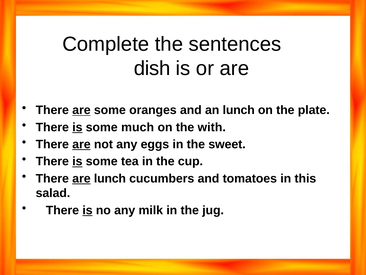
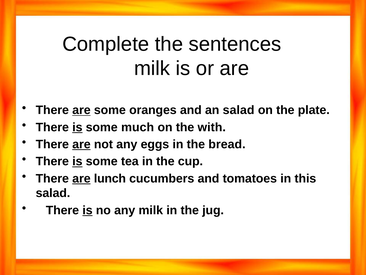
dish: dish -> milk (152, 68)
an lunch: lunch -> salad (239, 110)
sweet: sweet -> bread (227, 144)
